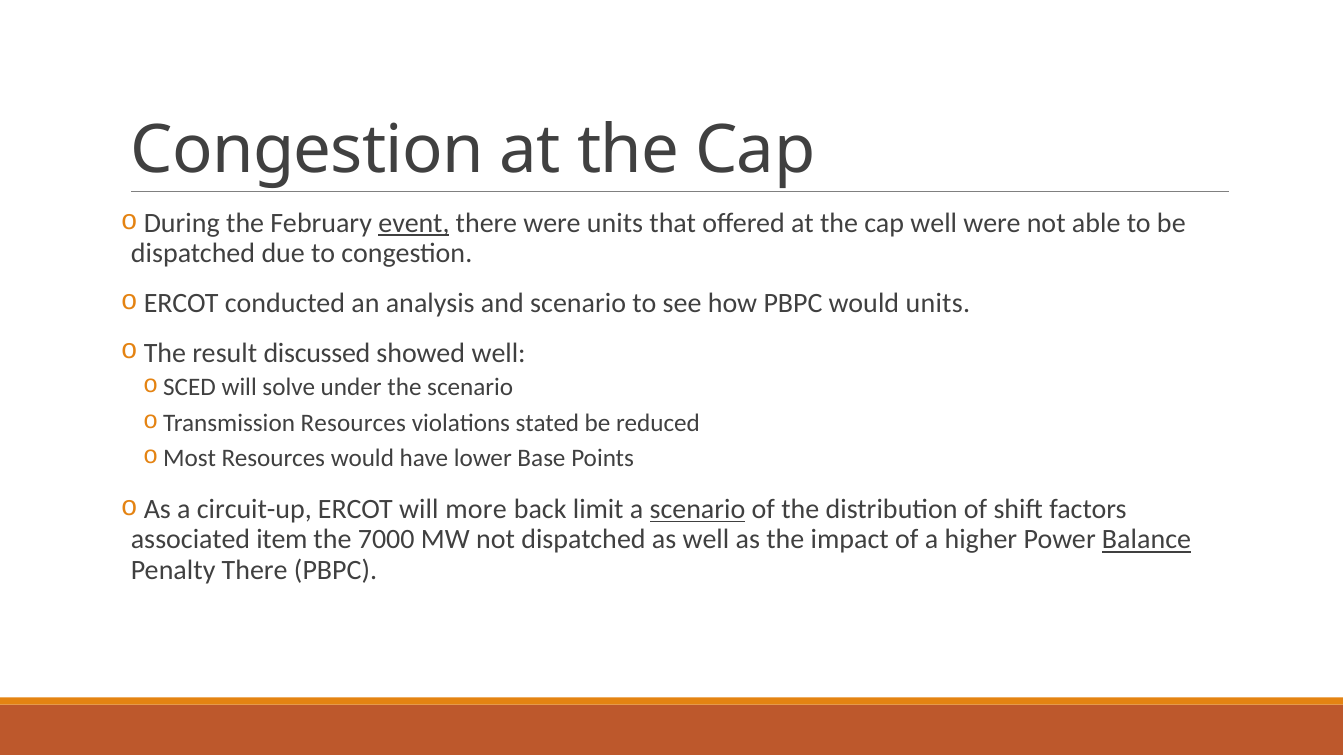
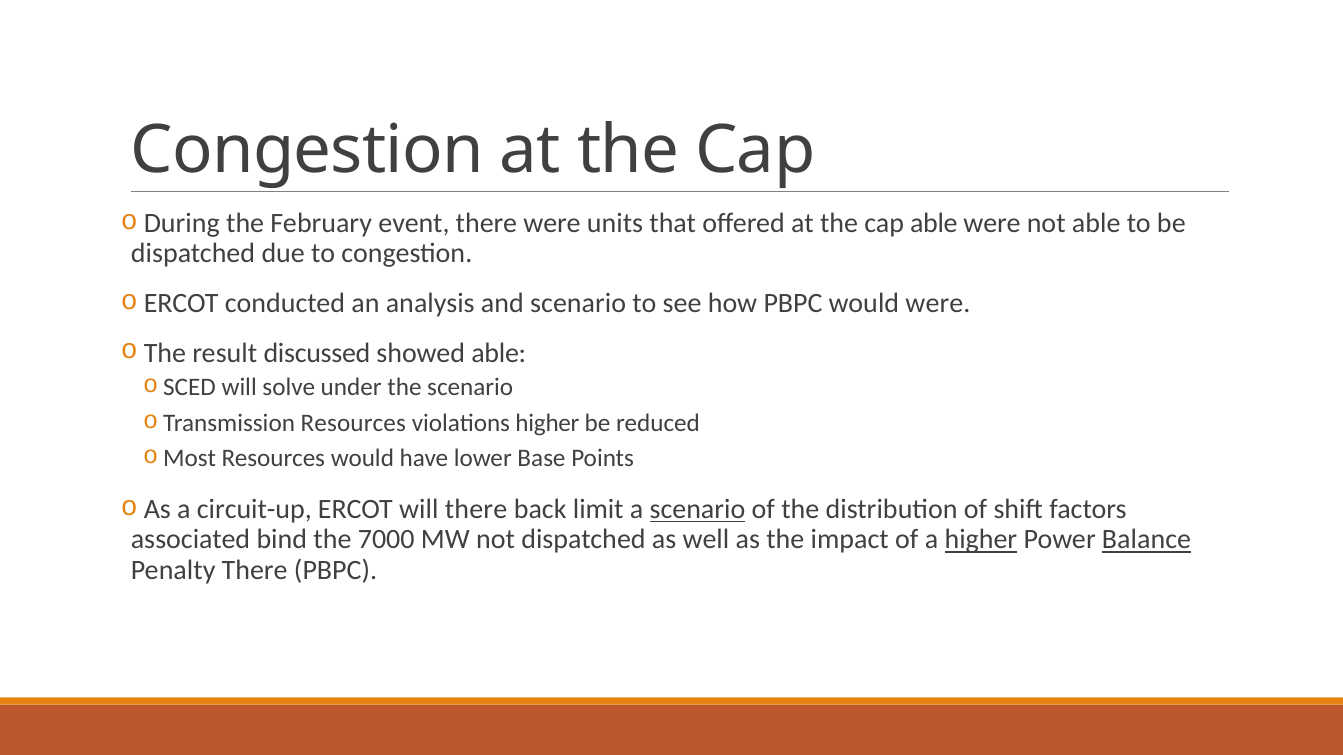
event underline: present -> none (414, 223)
cap well: well -> able (934, 223)
would units: units -> were (938, 303)
showed well: well -> able (499, 353)
violations stated: stated -> higher (547, 423)
will more: more -> there (476, 510)
item: item -> bind (282, 540)
higher underline: none -> present (981, 540)
